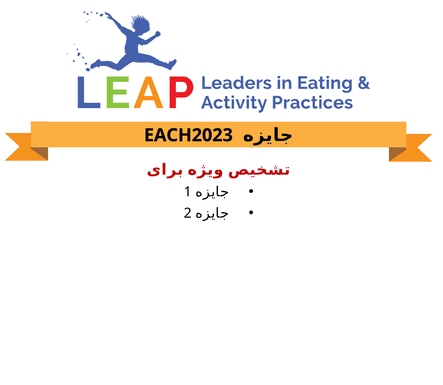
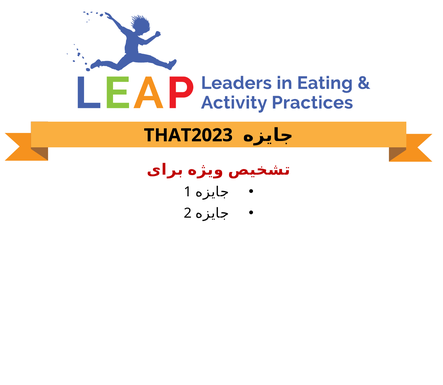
EACH2023: EACH2023 -> THAT2023 (188, 135)
